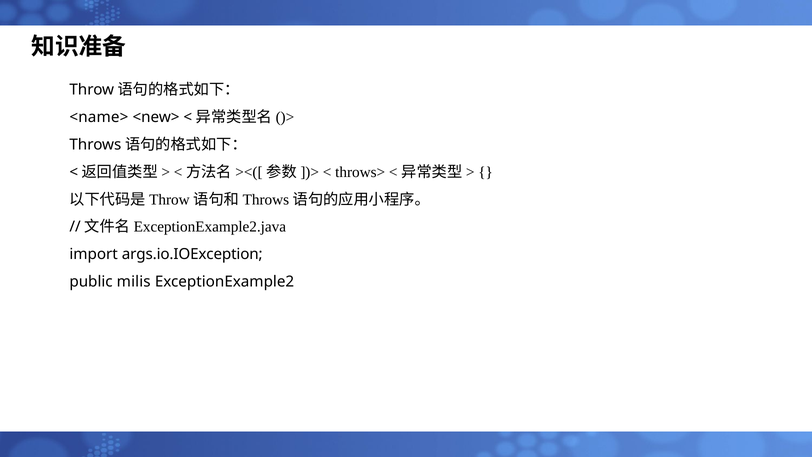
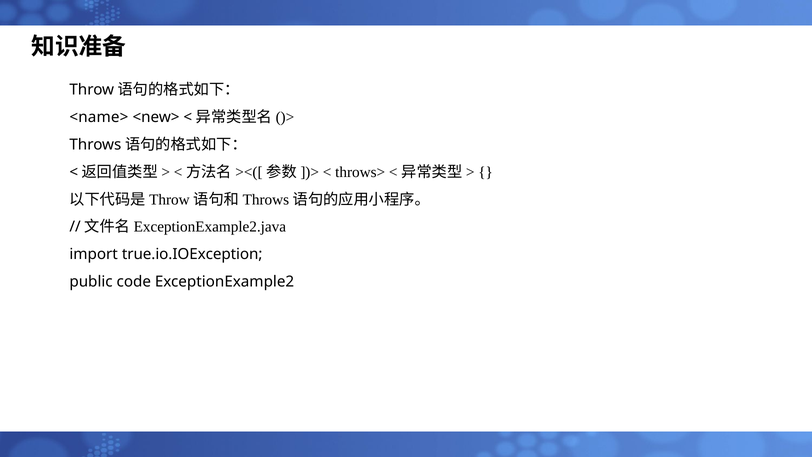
args.io.IOException: args.io.IOException -> true.io.IOException (192, 254)
milis: milis -> code (134, 282)
